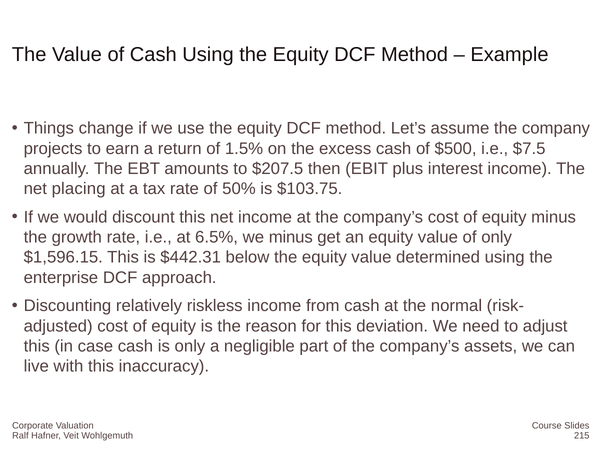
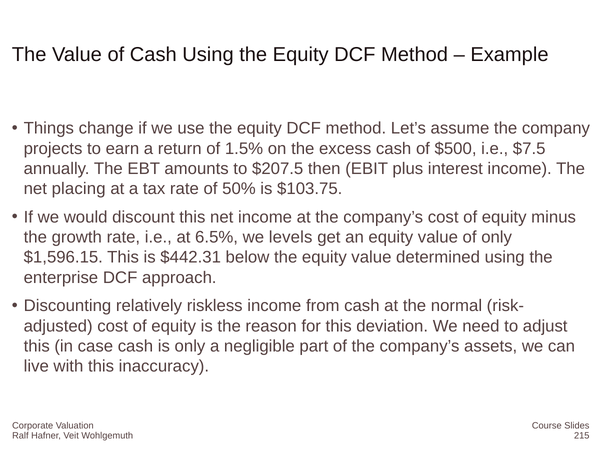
we minus: minus -> levels (291, 237)
